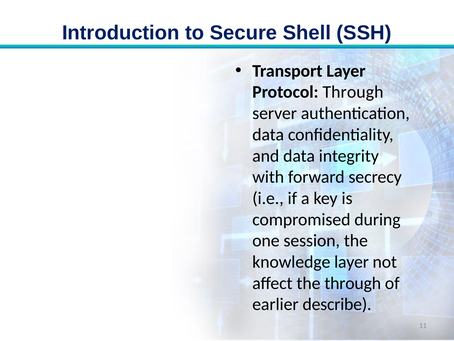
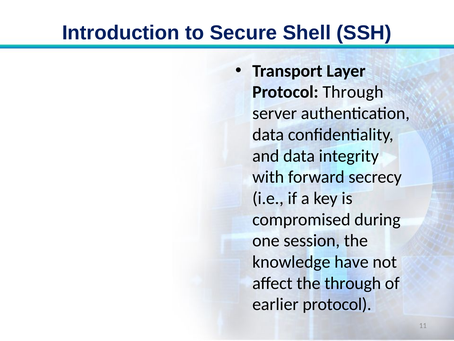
knowledge layer: layer -> have (351, 262)
earlier describe: describe -> protocol (337, 304)
